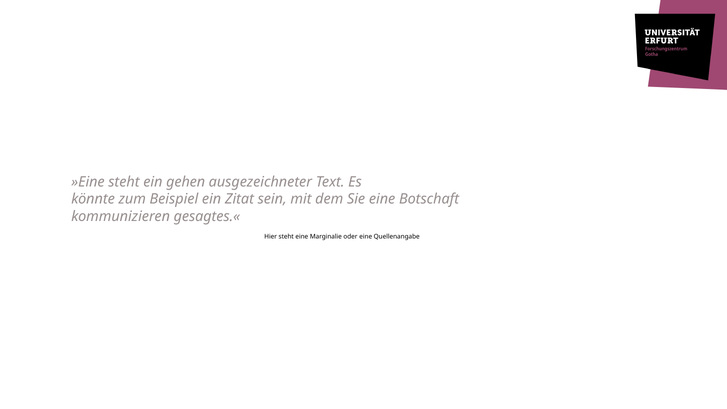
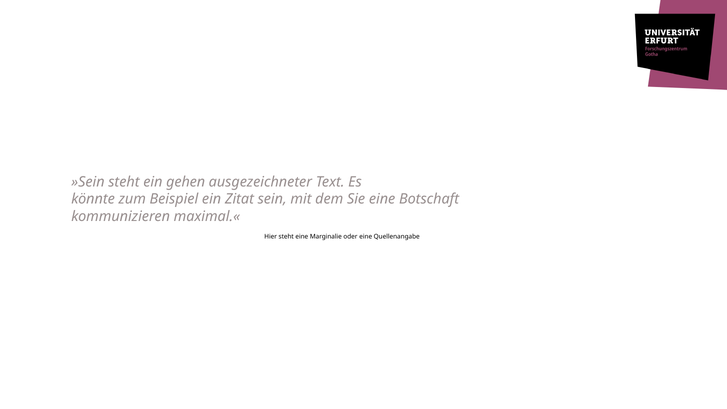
»Eine: »Eine -> »Sein (88, 182)
gesagtes.«: gesagtes.« -> maximal.« (207, 216)
